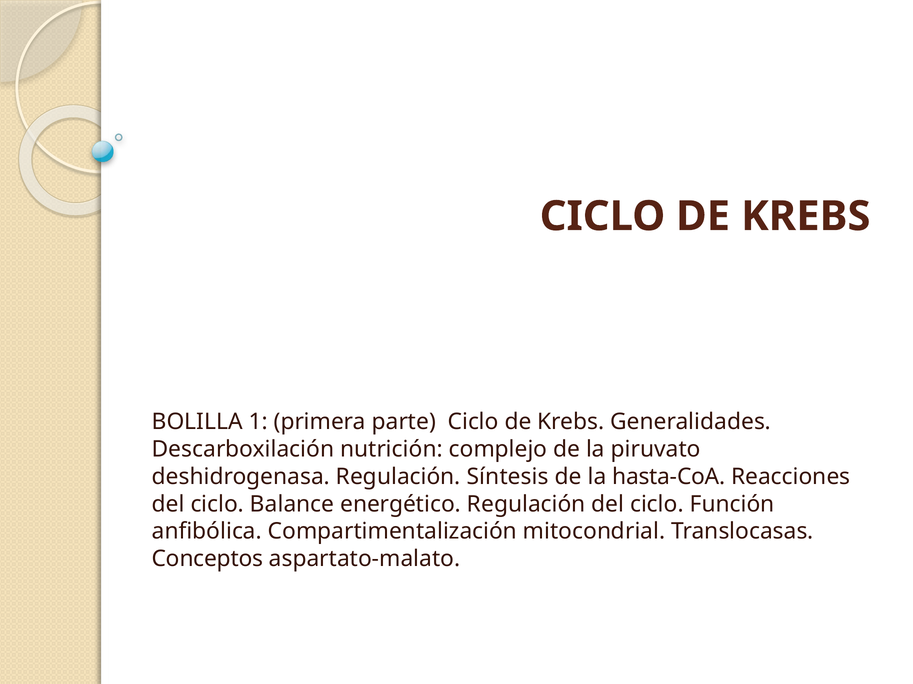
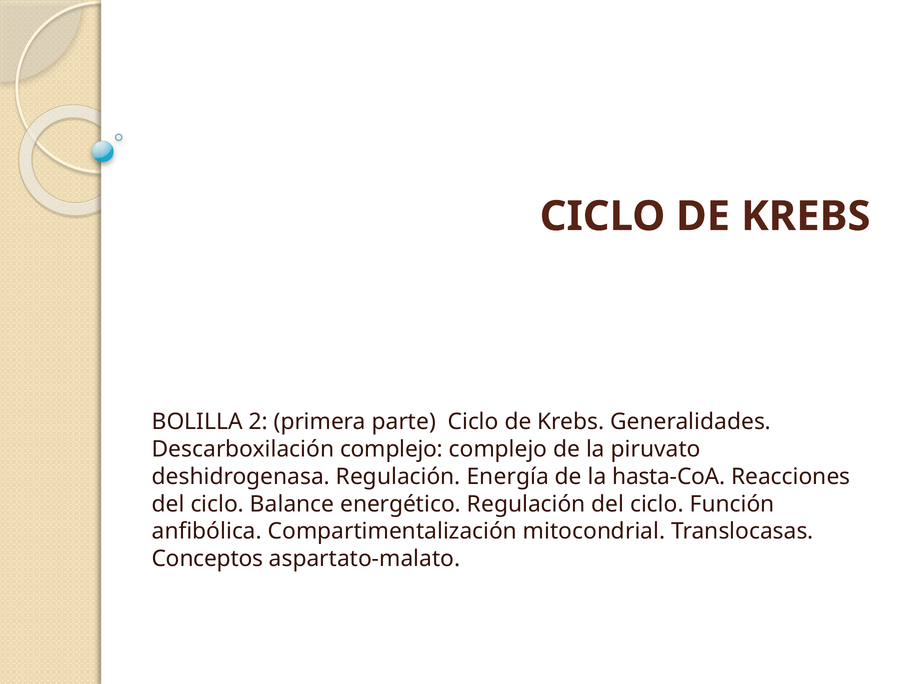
1: 1 -> 2 (258, 422)
Descarboxilación nutrición: nutrición -> complejo (392, 450)
Síntesis: Síntesis -> Energía (508, 477)
